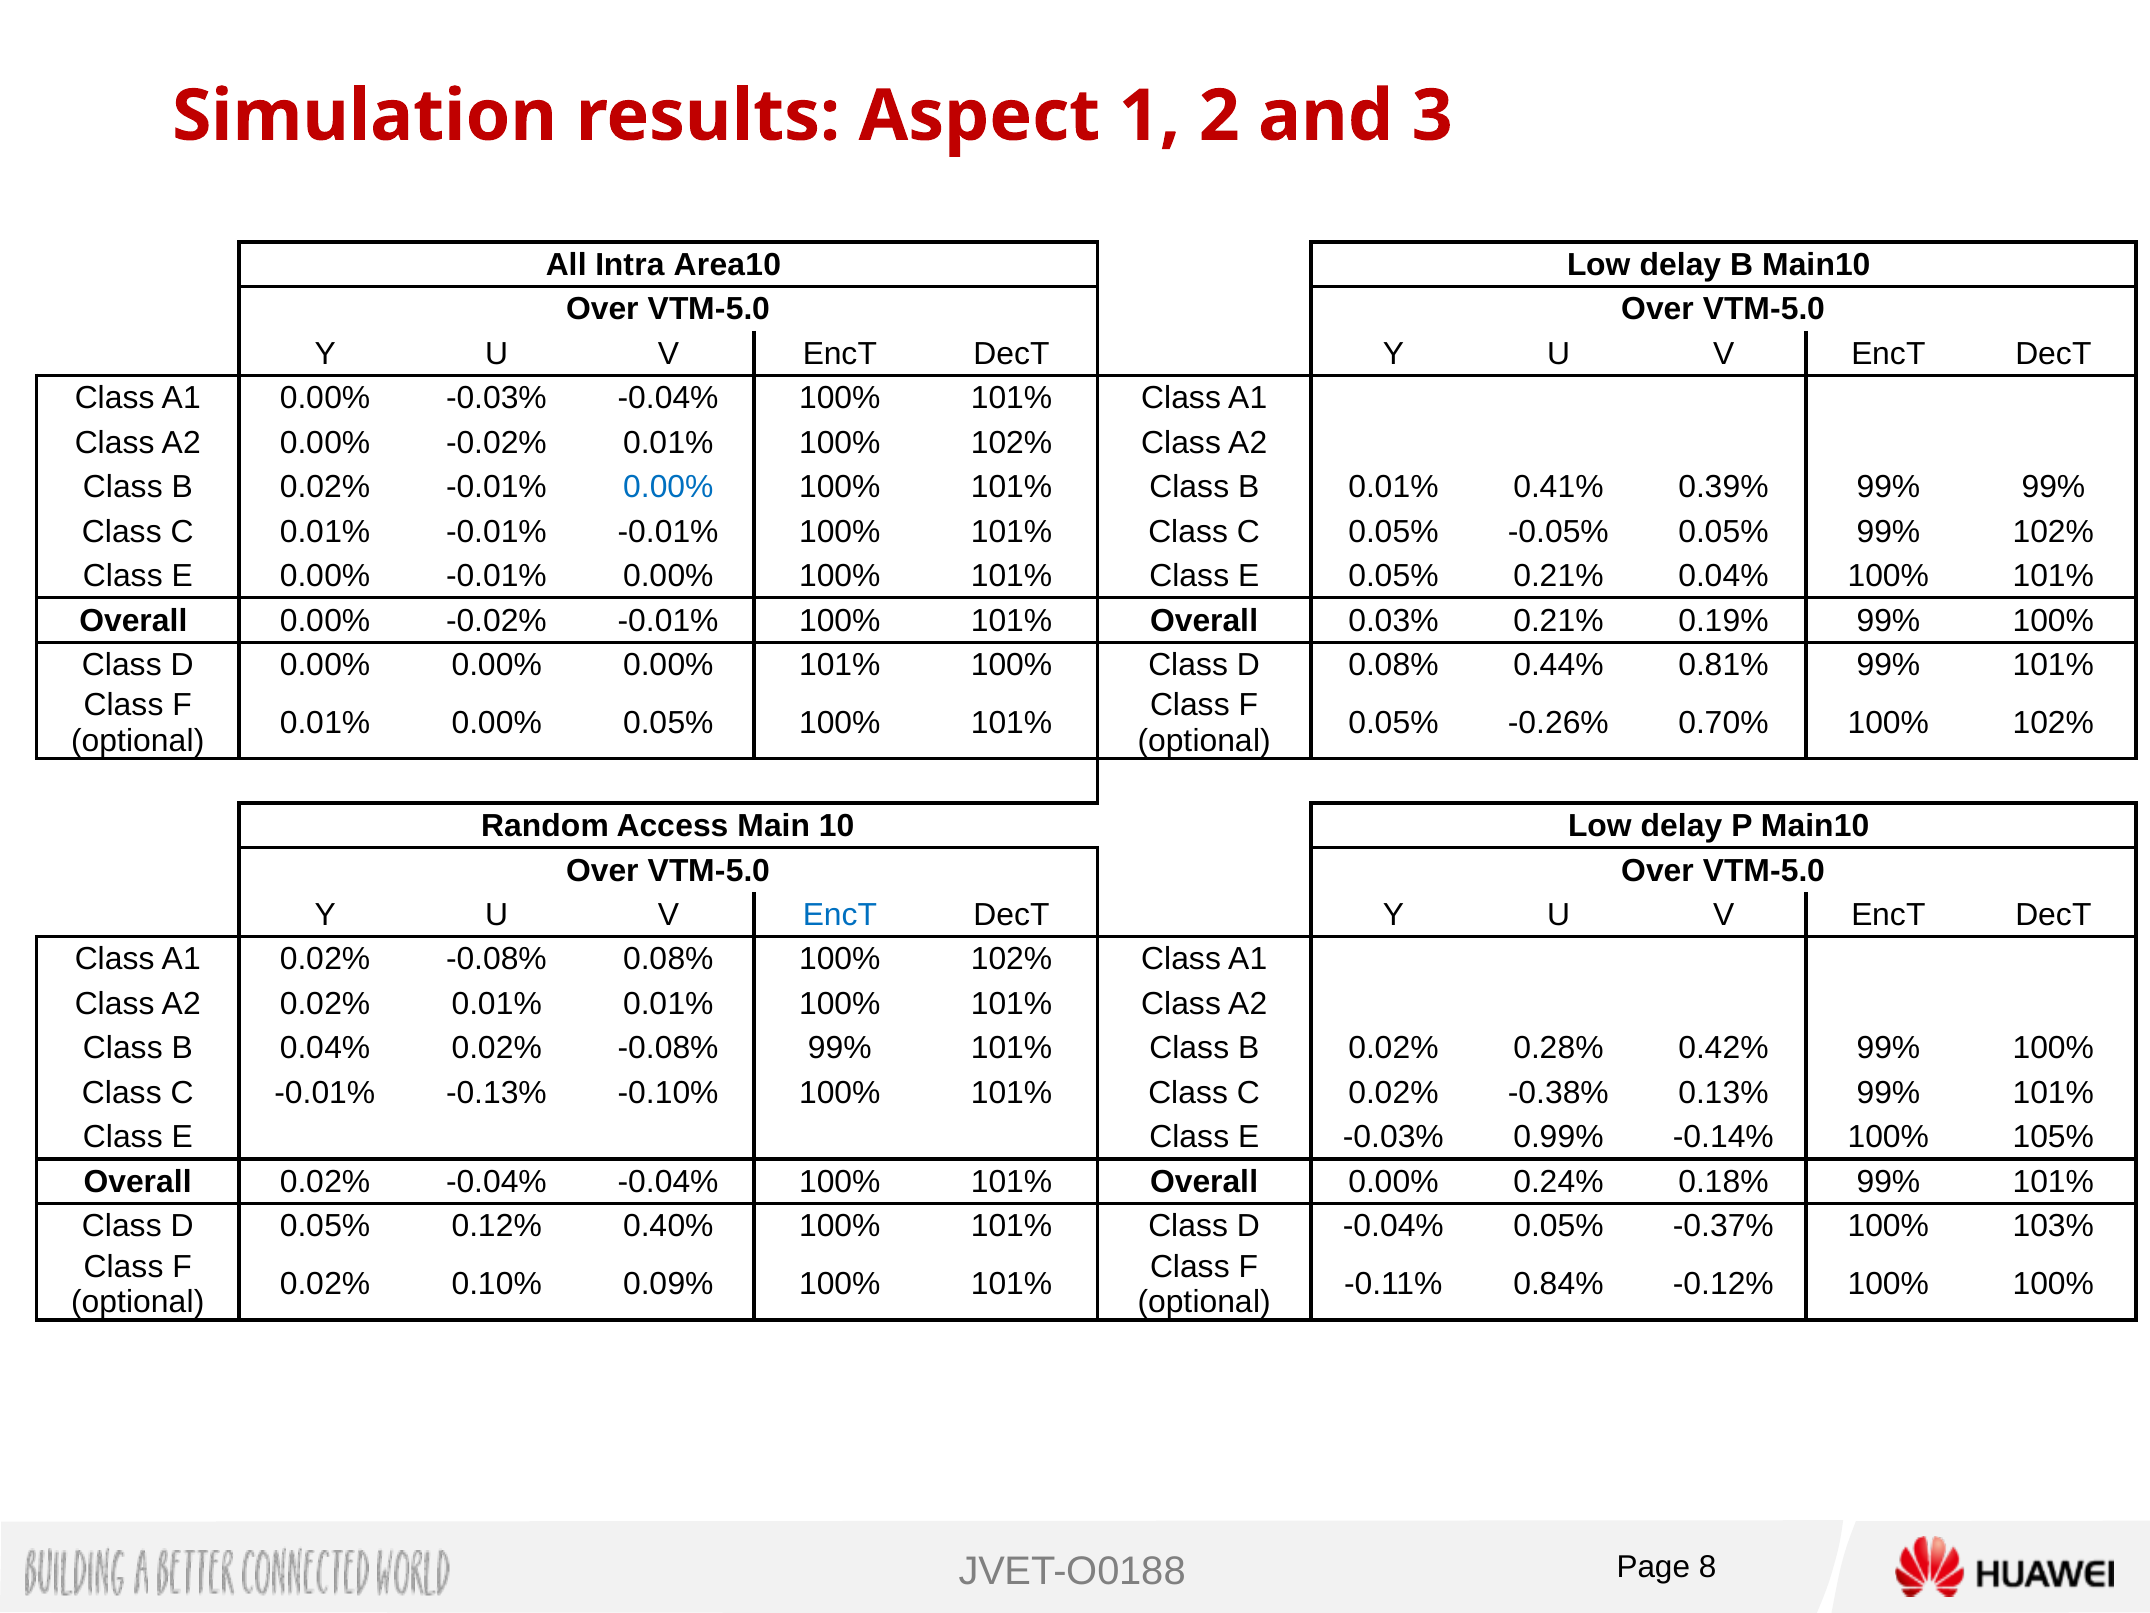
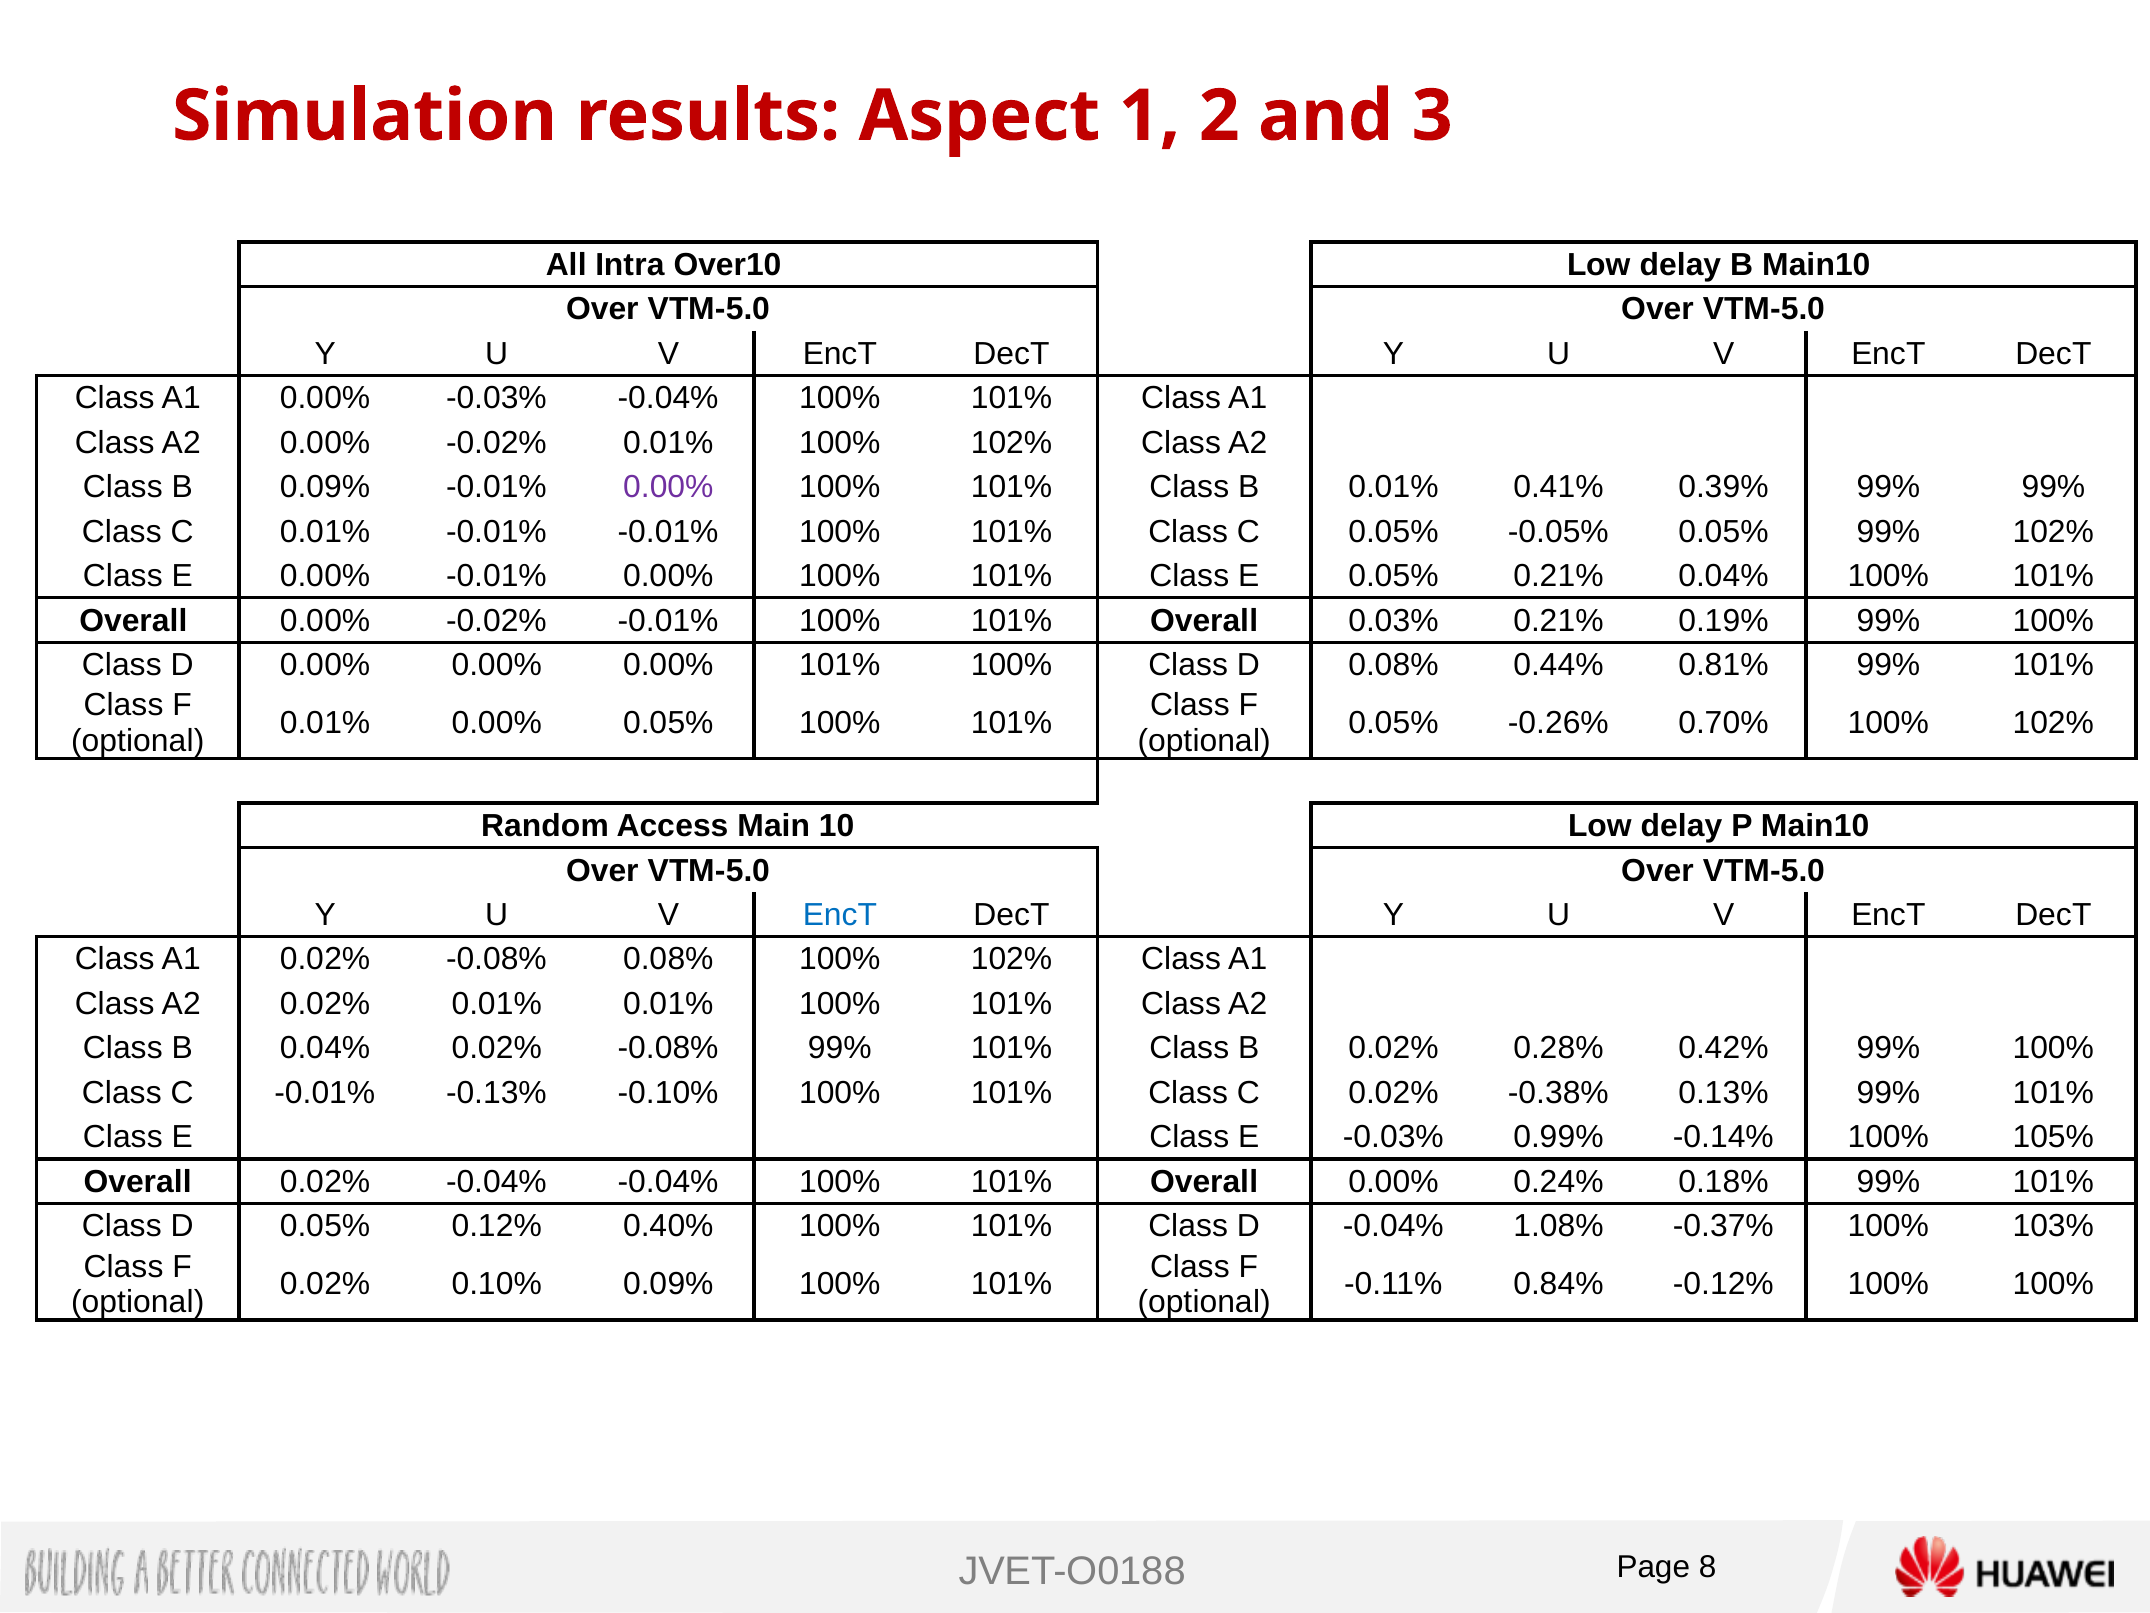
Area10: Area10 -> Over10 (728, 265)
0.02%: 0.02% -> 0.09% (325, 487)
0.00% colour: blue -> purple (668, 487)
-0.04% 0.05%: 0.05% -> 1.08% (1558, 1226)
